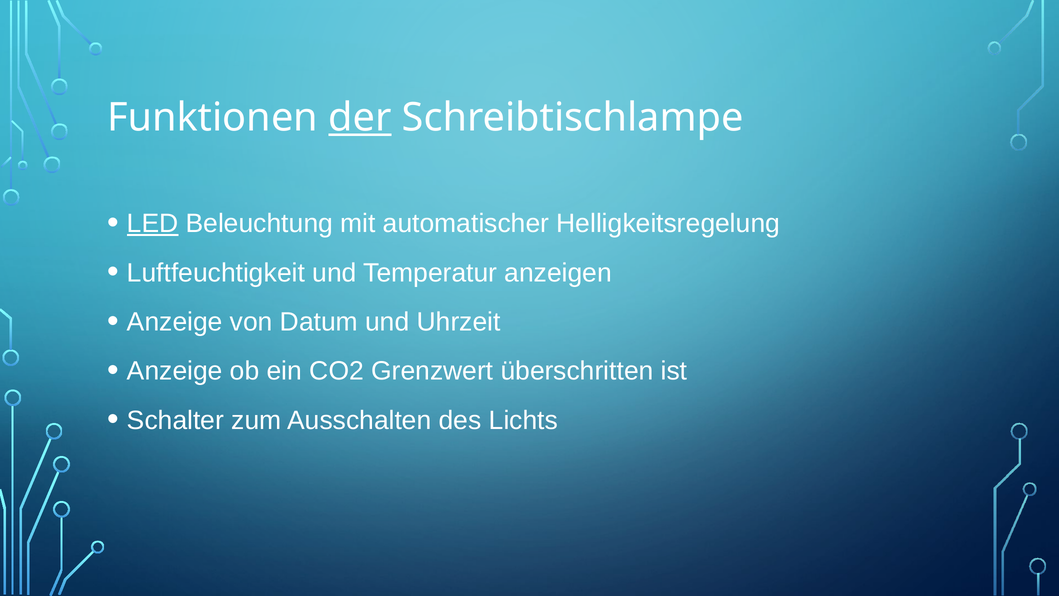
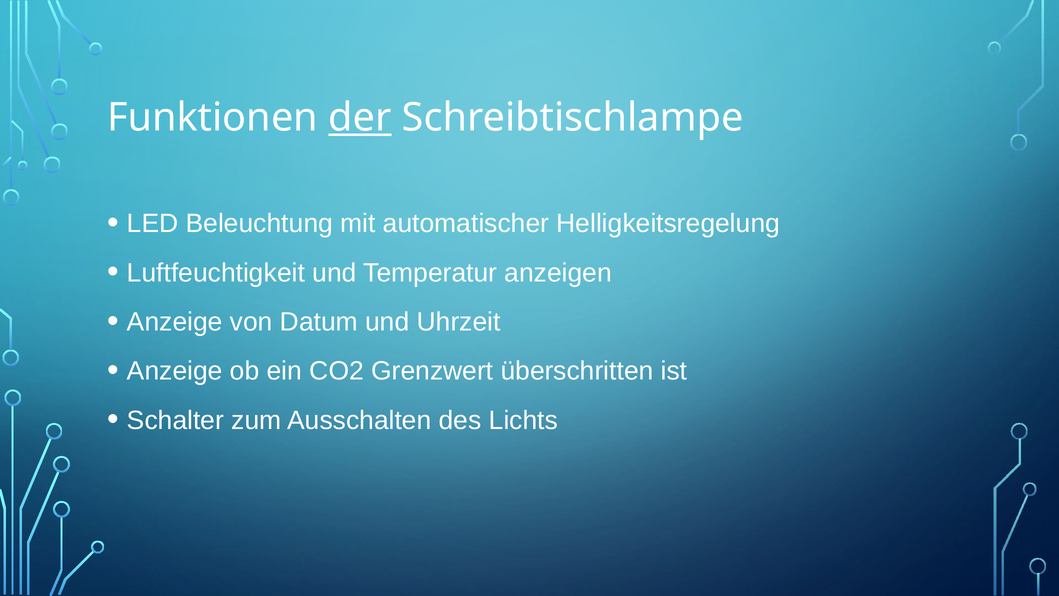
LED underline: present -> none (153, 223)
